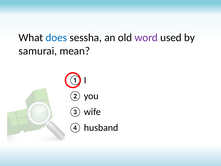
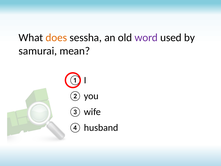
does colour: blue -> orange (56, 38)
